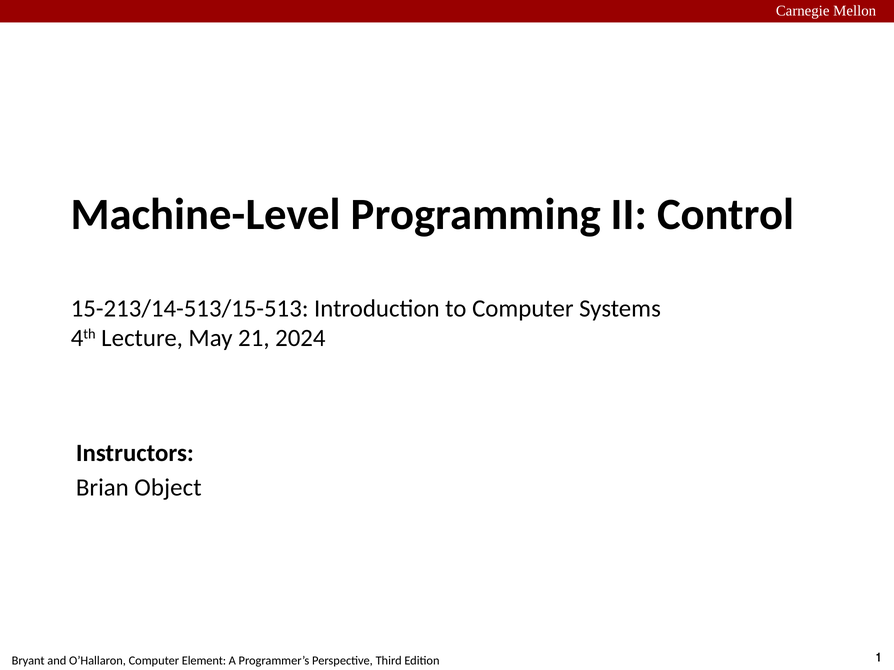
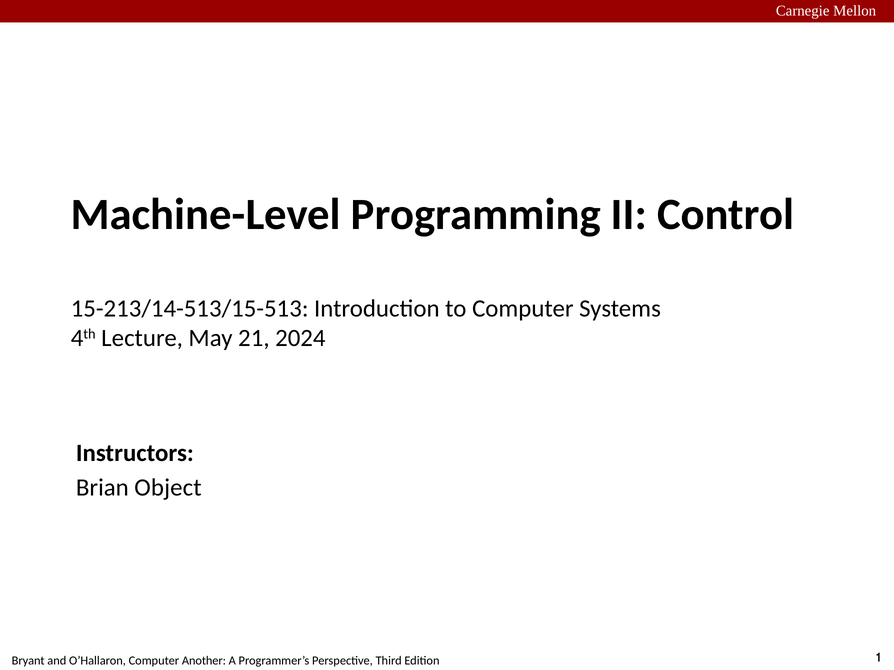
Element: Element -> Another (204, 661)
